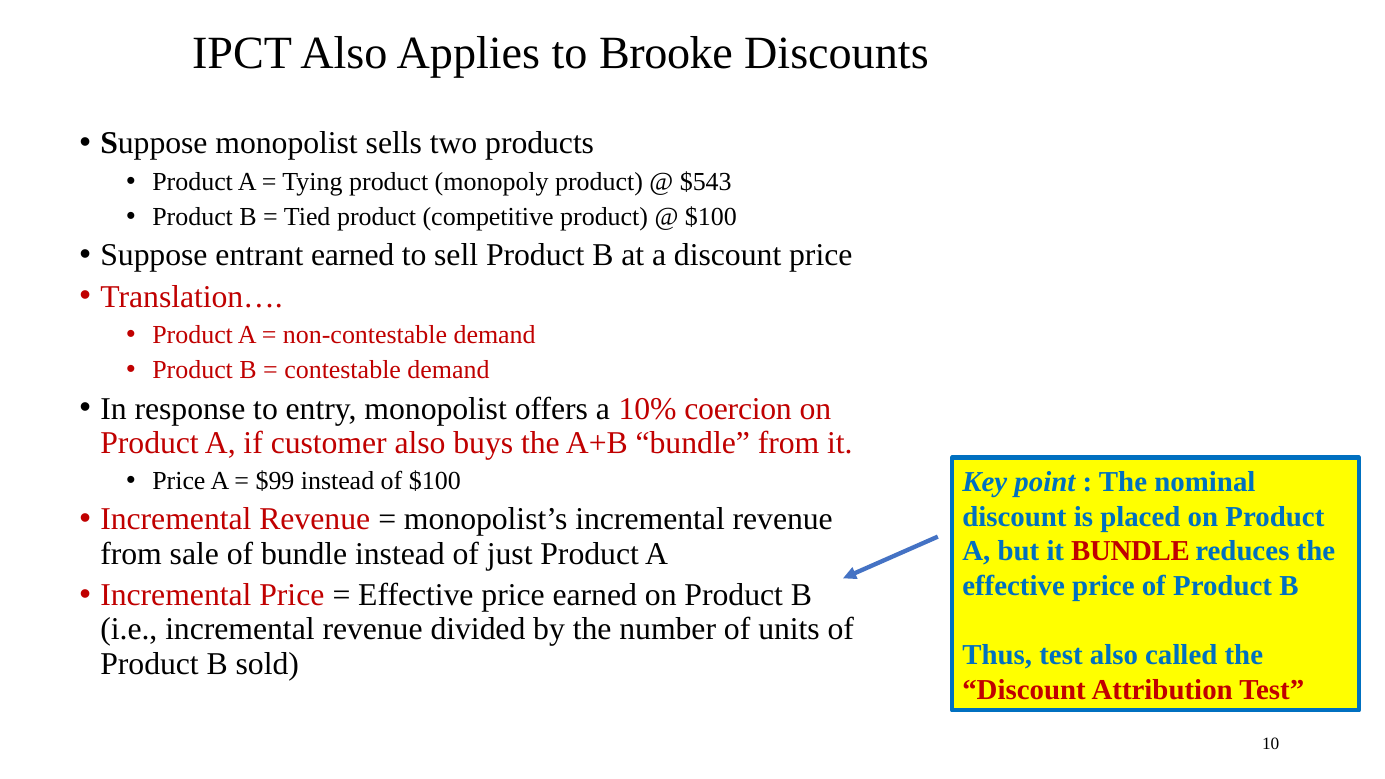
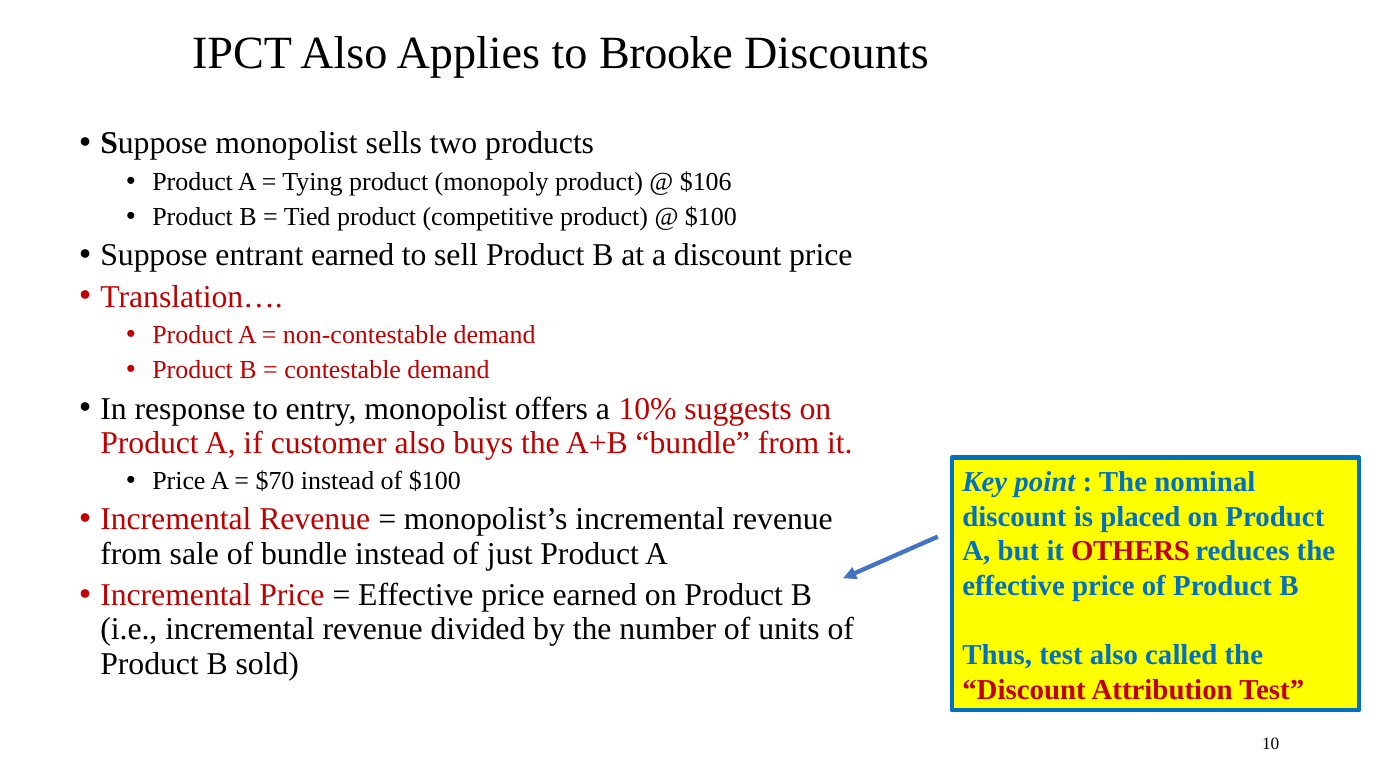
$543: $543 -> $106 (706, 182)
coercion: coercion -> suggests (738, 409)
$99: $99 -> $70 (275, 481)
it BUNDLE: BUNDLE -> OTHERS (1130, 551)
